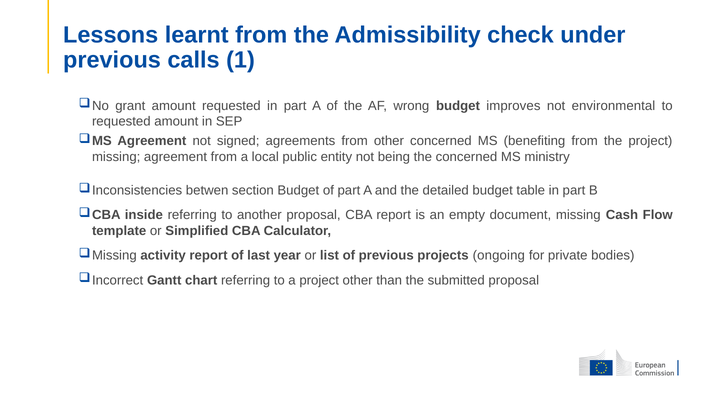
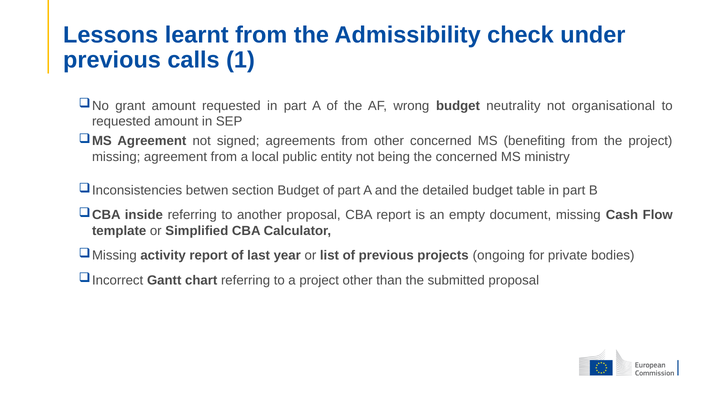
improves: improves -> neutrality (513, 106)
environmental: environmental -> organisational (613, 106)
